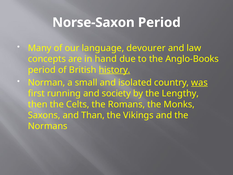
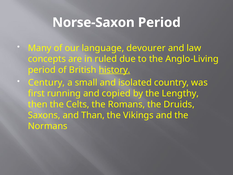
hand: hand -> ruled (106, 59)
Anglo-Books: Anglo-Books -> Anglo-Living (192, 59)
Norman: Norman -> Century (46, 82)
was underline: present -> none (199, 82)
society: society -> copied (116, 93)
Monks: Monks -> Druids (179, 104)
